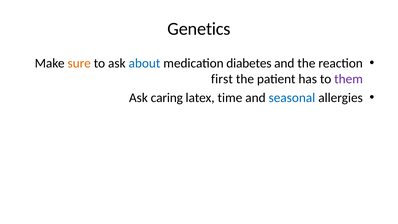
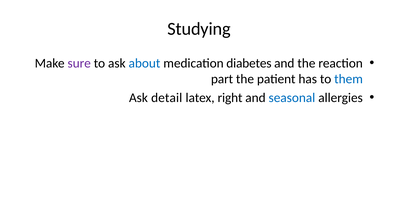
Genetics: Genetics -> Studying (199, 29)
sure colour: orange -> purple (79, 63)
first: first -> part (222, 79)
them colour: purple -> blue (349, 79)
caring: caring -> detail (167, 98)
time: time -> right (230, 98)
